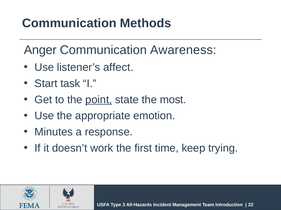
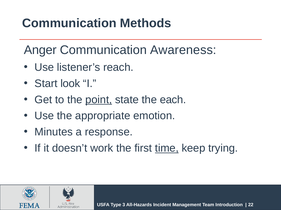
affect: affect -> reach (118, 67)
task: task -> look (70, 84)
most: most -> each (173, 100)
time underline: none -> present (167, 149)
